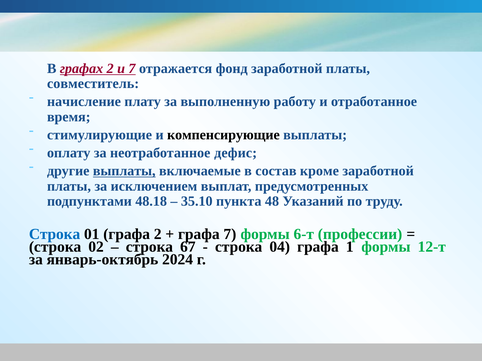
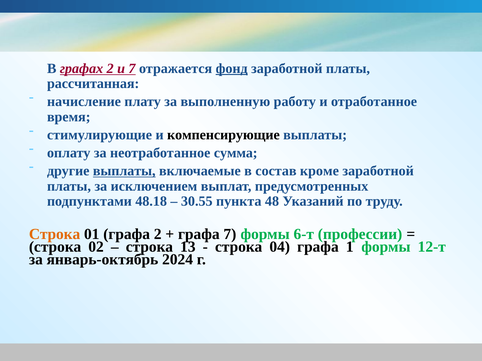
фонд underline: none -> present (232, 69)
совместитель: совместитель -> рассчитанная (93, 84)
дефис: дефис -> сумма (236, 153)
35.10: 35.10 -> 30.55 (197, 202)
Строка colour: blue -> orange (55, 234)
67: 67 -> 13 (188, 247)
